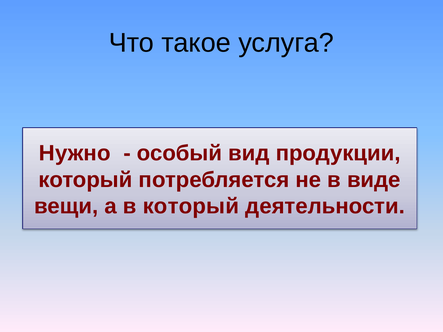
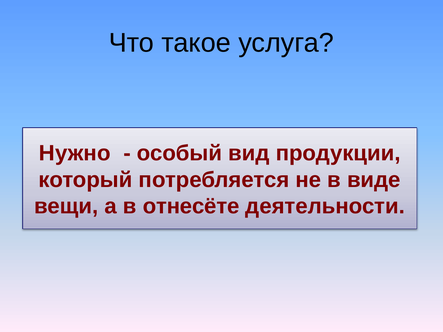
в который: который -> отнесёте (191, 206)
